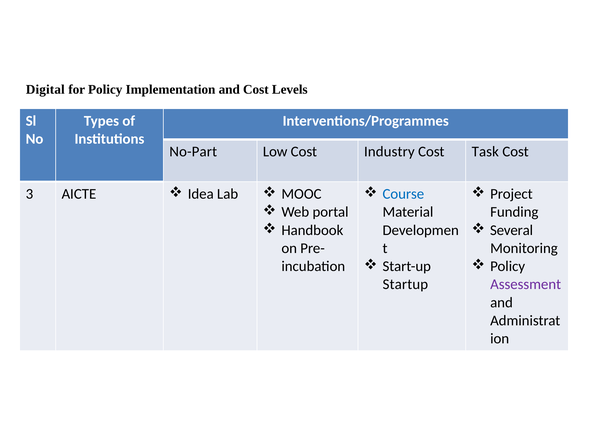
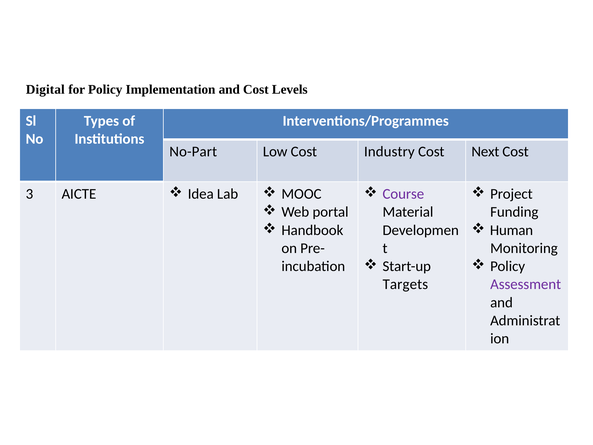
Task: Task -> Next (485, 152)
Course colour: blue -> purple (403, 194)
Several: Several -> Human (512, 230)
Startup: Startup -> Targets (405, 284)
